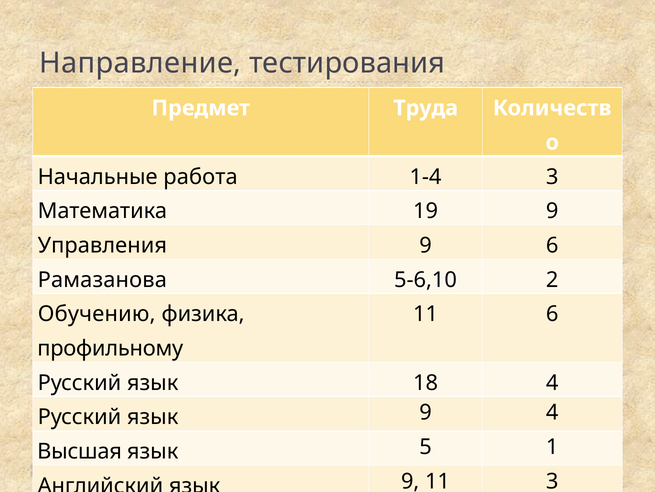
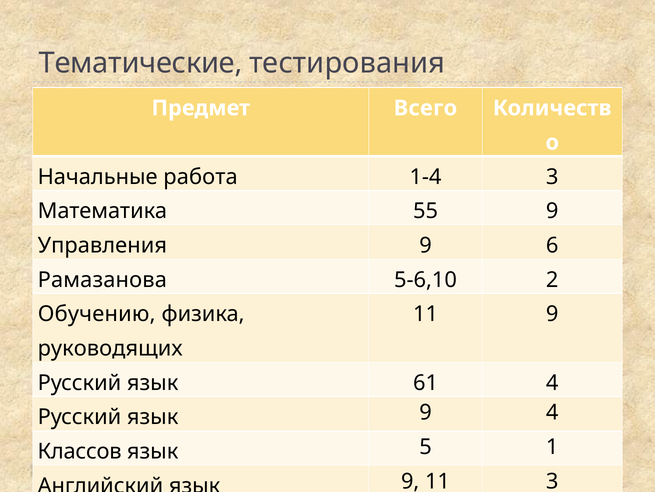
Направление: Направление -> Тематические (141, 63)
Труда: Труда -> Всего (425, 108)
19: 19 -> 55 (426, 211)
11 6: 6 -> 9 (552, 314)
профильному: профильному -> руководящих (110, 348)
18: 18 -> 61 (426, 382)
Высшая: Высшая -> Классов (80, 451)
